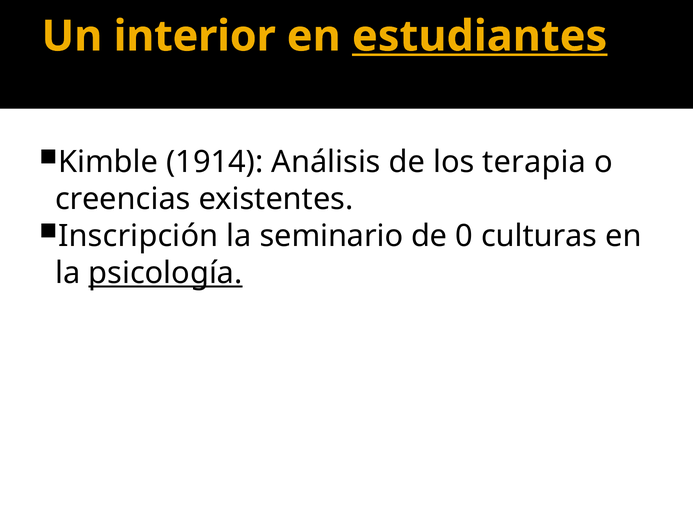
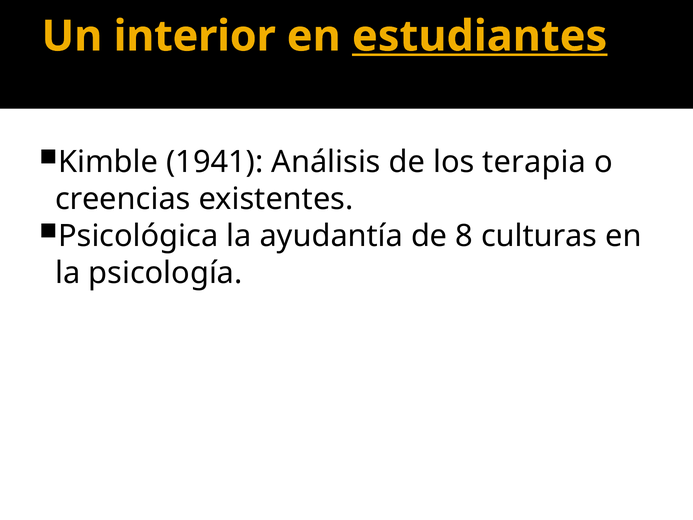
1914: 1914 -> 1941 (215, 162)
Inscripción: Inscripción -> Psicológica (138, 236)
seminario: seminario -> ayudantía (331, 236)
0: 0 -> 8 (464, 236)
psicología underline: present -> none (165, 273)
